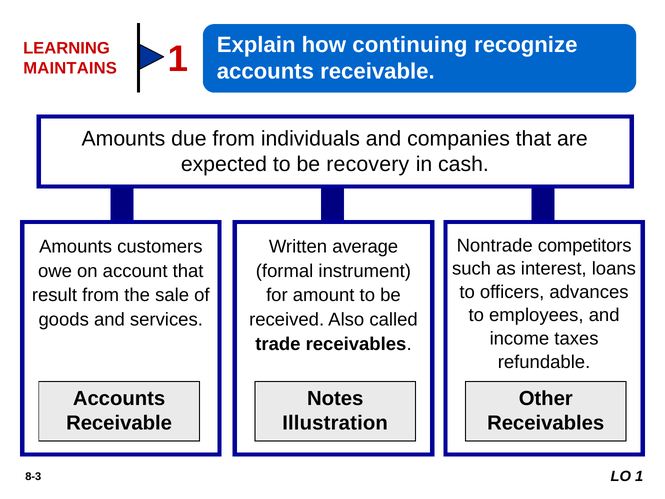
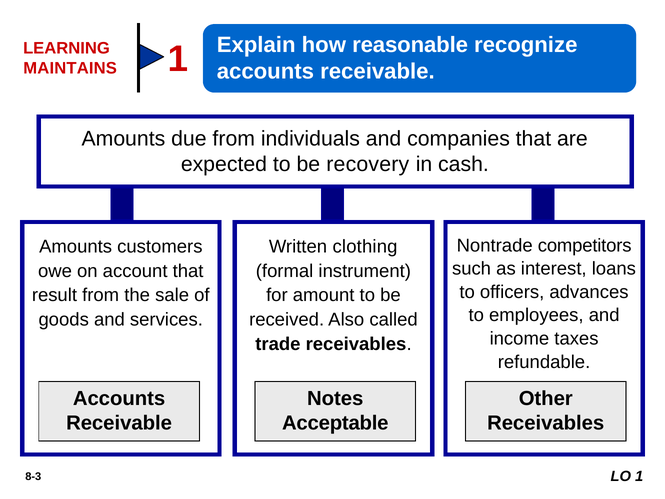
continuing: continuing -> reasonable (410, 45)
average: average -> clothing (365, 246)
Illustration: Illustration -> Acceptable (335, 423)
